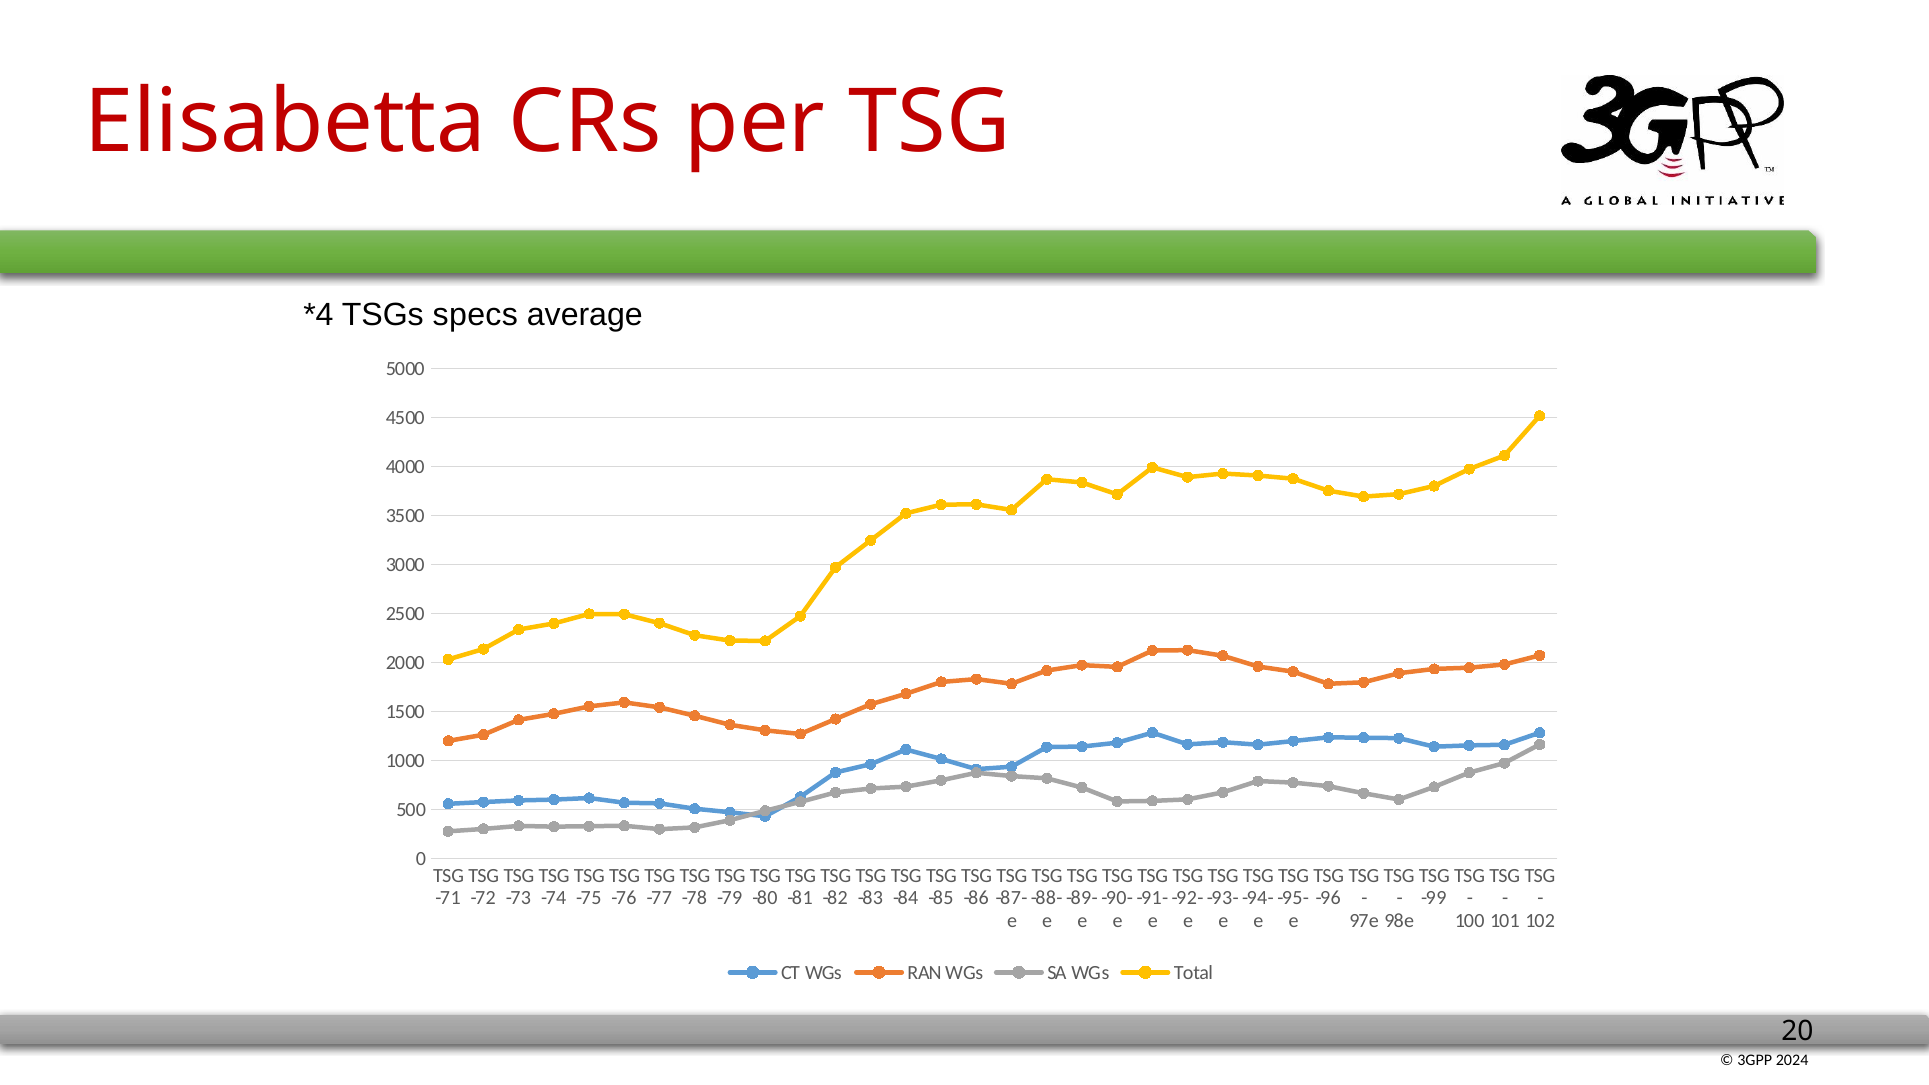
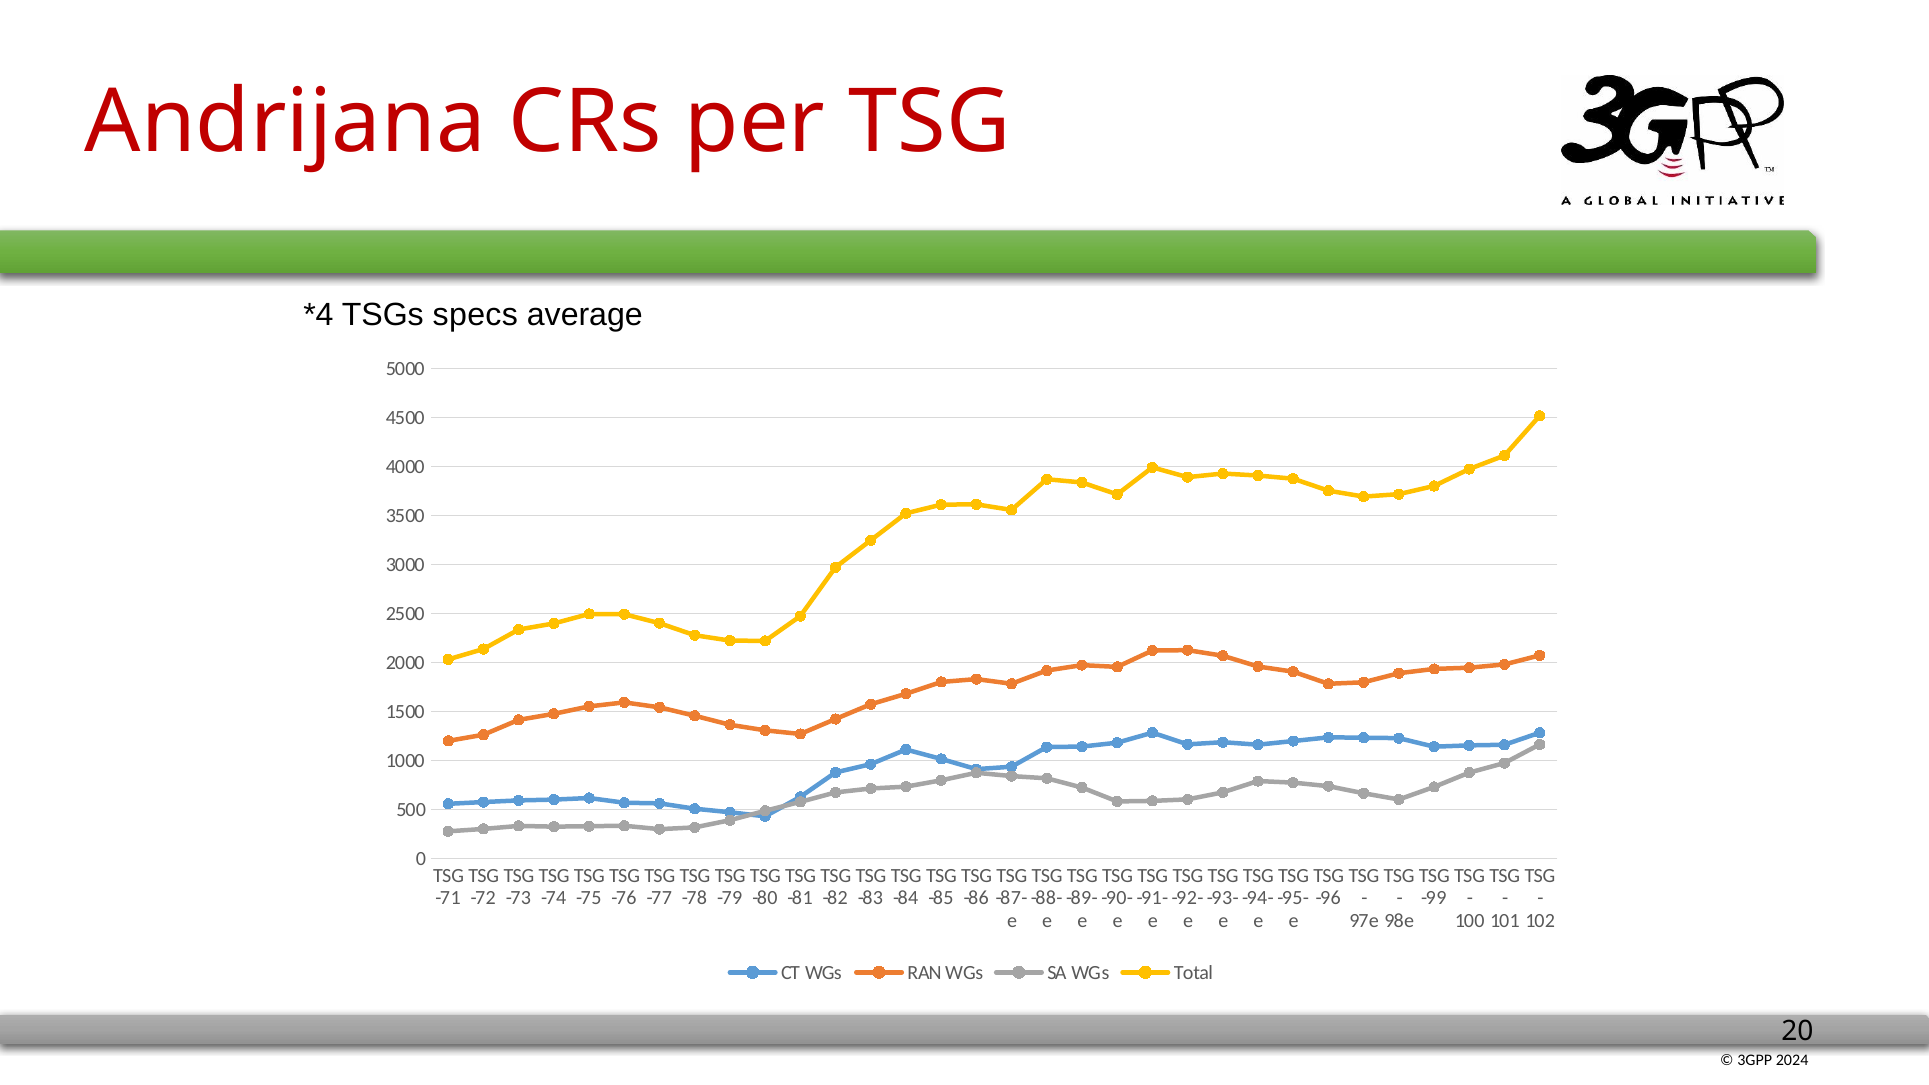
Elisabetta: Elisabetta -> Andrijana (285, 122)
